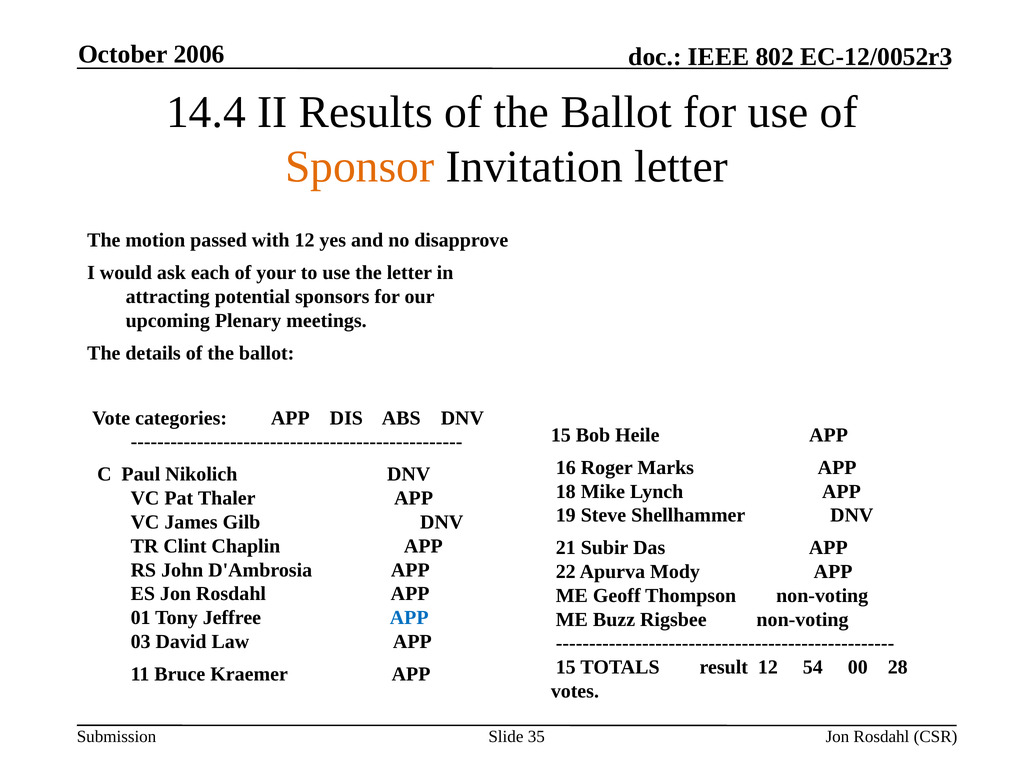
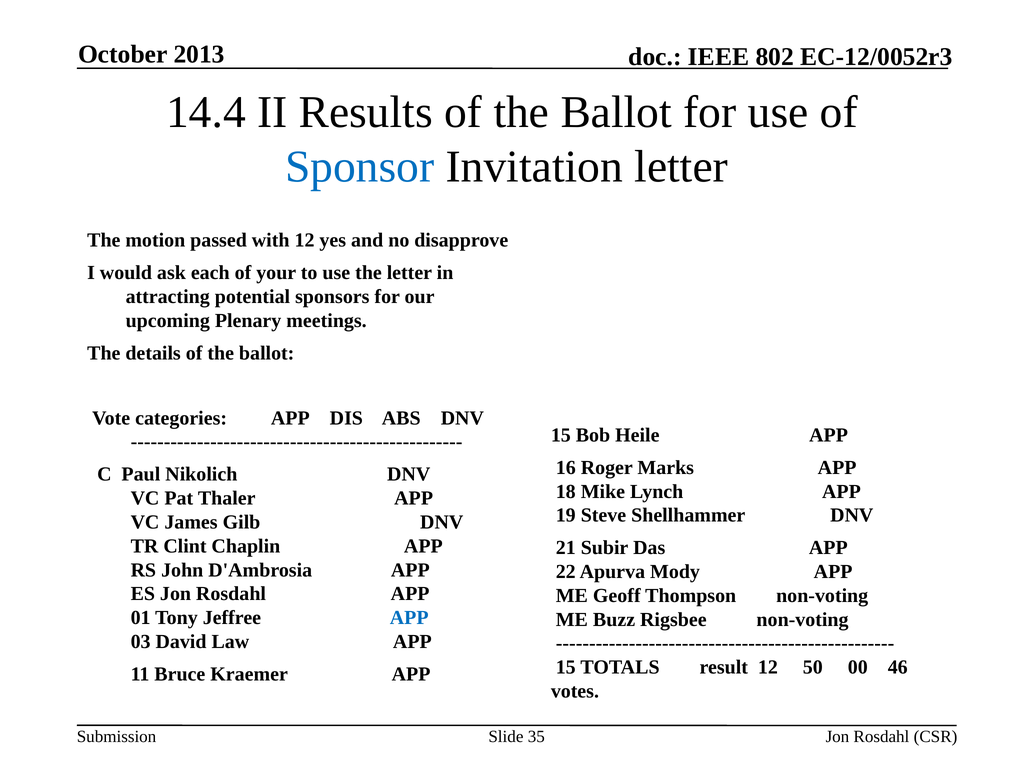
2006: 2006 -> 2013 (199, 54)
Sponsor colour: orange -> blue (360, 167)
54: 54 -> 50 (813, 668)
28: 28 -> 46 (898, 668)
